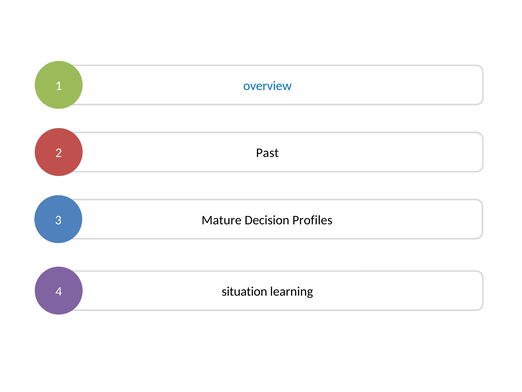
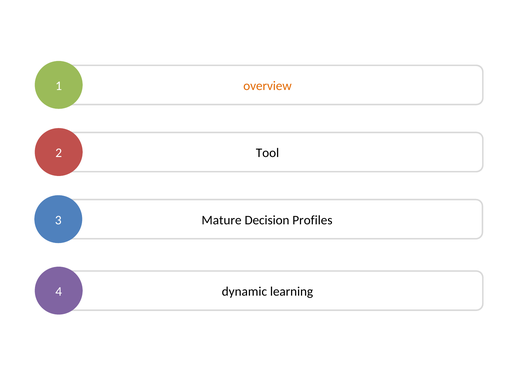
overview colour: blue -> orange (267, 86)
Past: Past -> Tool (267, 153)
situation: situation -> dynamic (244, 291)
